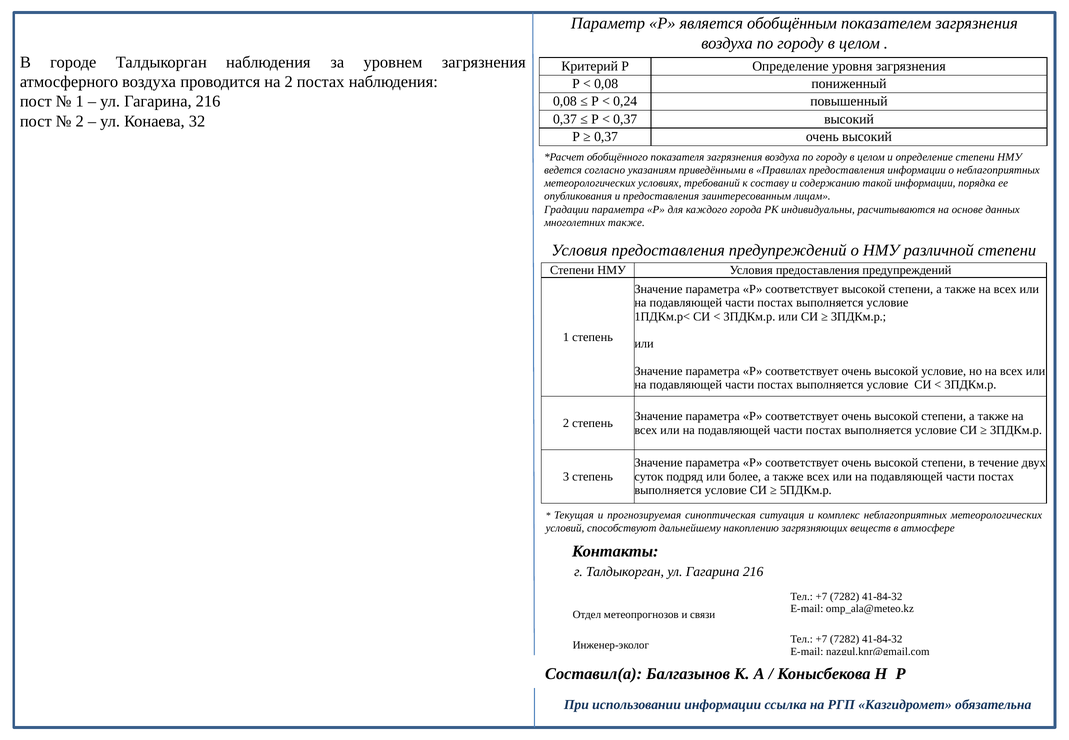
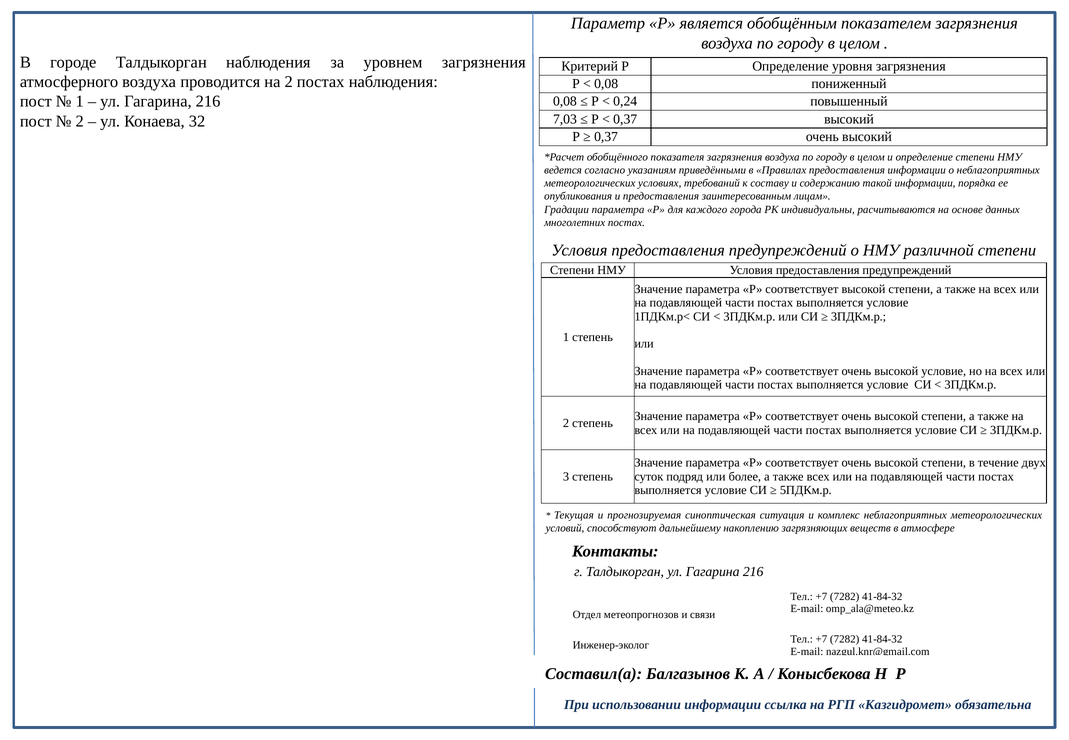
0,37: 0,37 -> 7,03 (565, 119)
многолетних также: также -> постах (626, 223)
